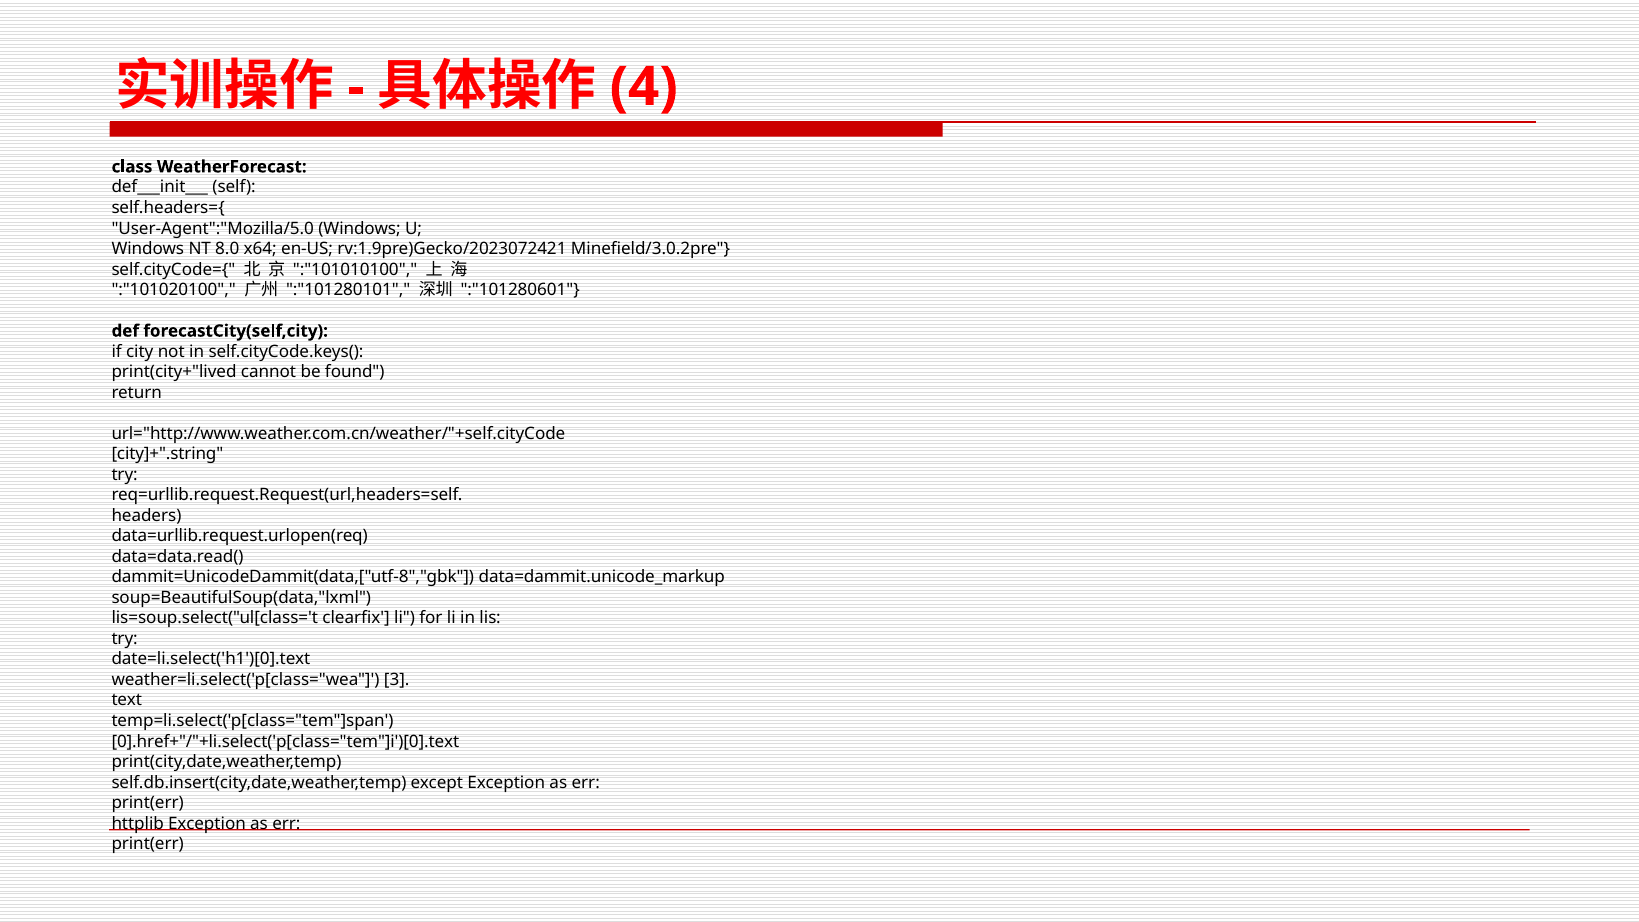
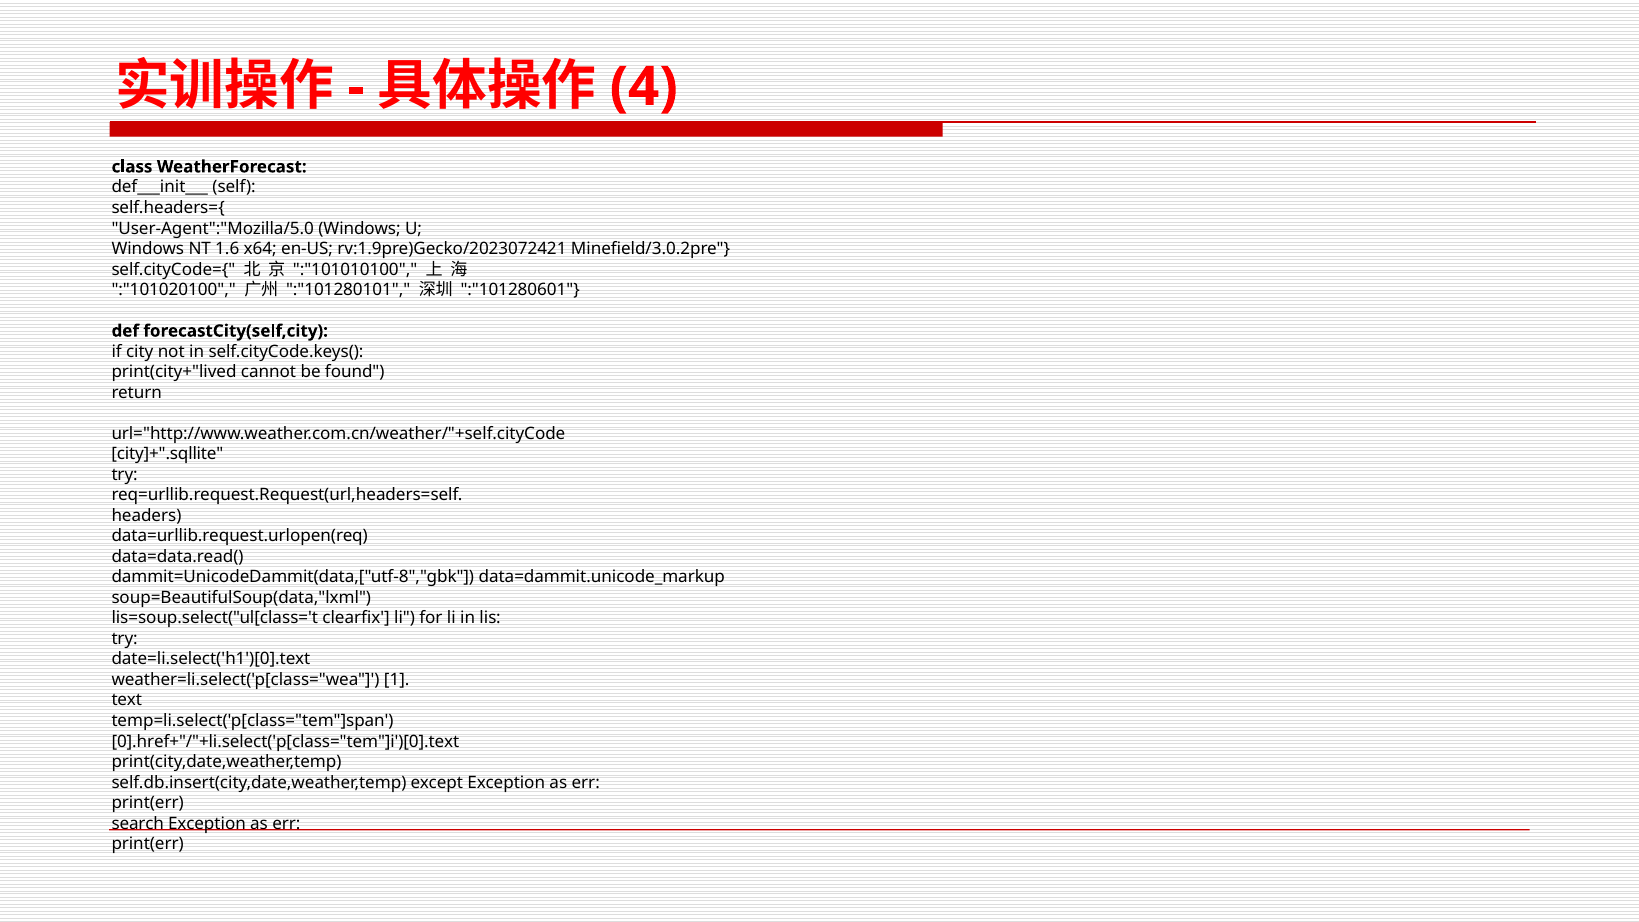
8.0: 8.0 -> 1.6 (227, 249)
city]+".string: city]+".string -> city]+".sqllite (167, 454)
3: 3 -> 1 (397, 680)
httplib: httplib -> search (138, 823)
